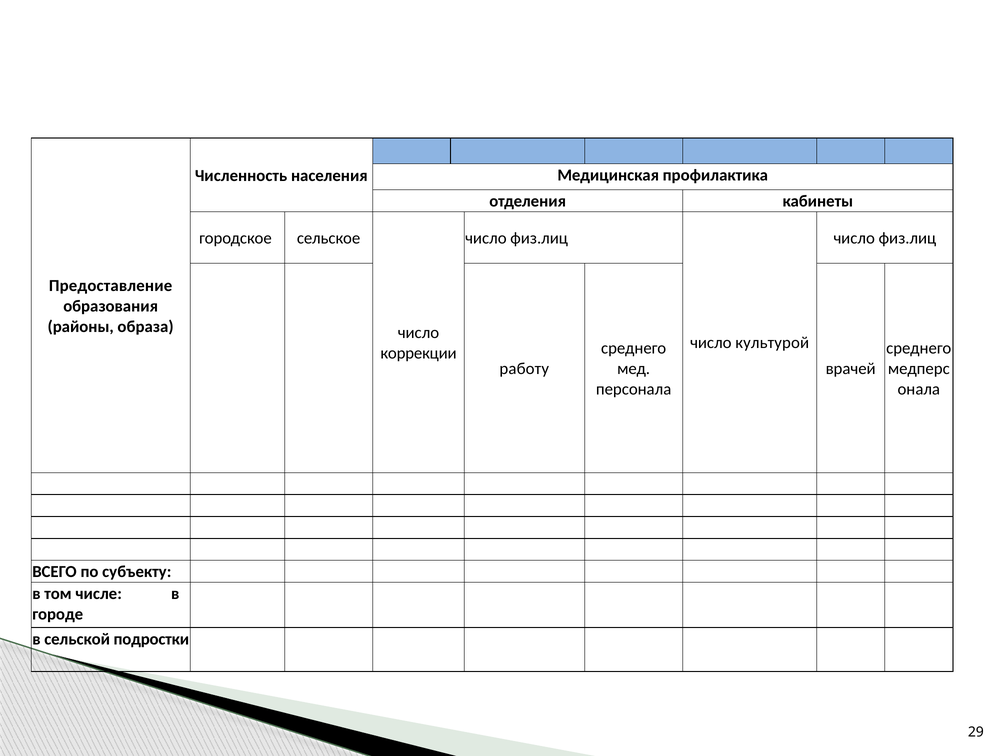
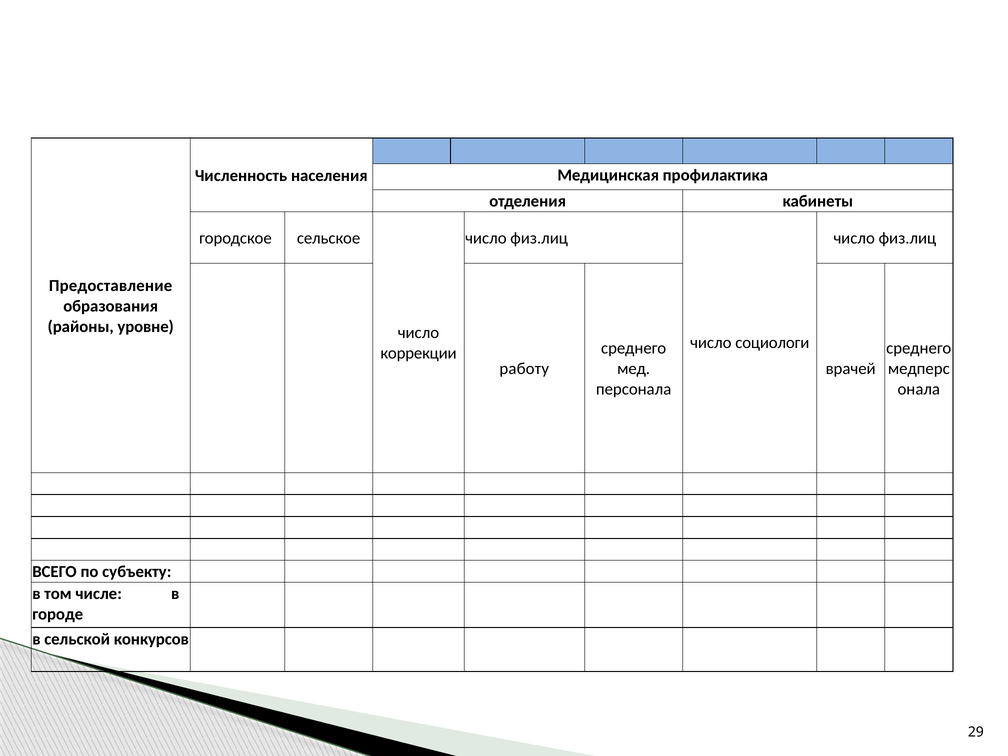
образа: образа -> уровне (146, 326)
культурой: культурой -> социологи (772, 343)
подростки: подростки -> конкурсов (151, 639)
